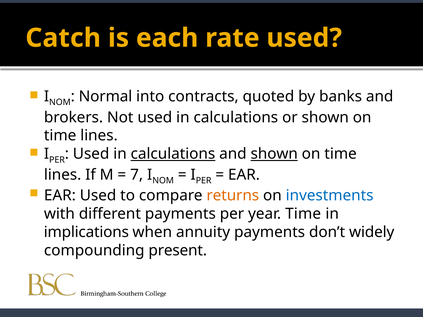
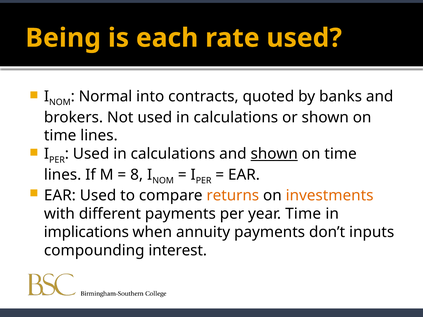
Catch: Catch -> Being (63, 38)
calculations underline: present -> none (173, 154)
7: 7 -> 8 (137, 175)
investments colour: blue -> orange (330, 196)
widely: widely -> inputs (372, 232)
present: present -> interest (178, 251)
